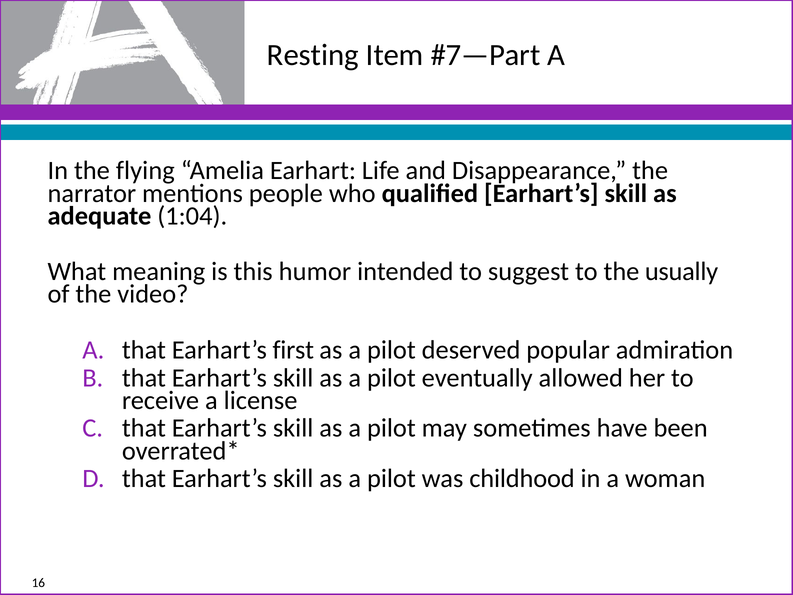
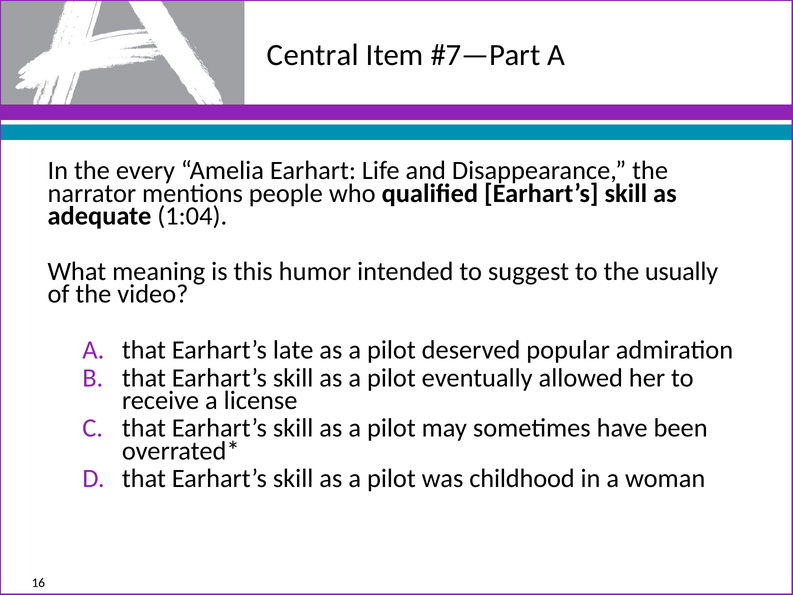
Resting: Resting -> Central (313, 55)
flying: flying -> every (145, 171)
first: first -> late (293, 350)
